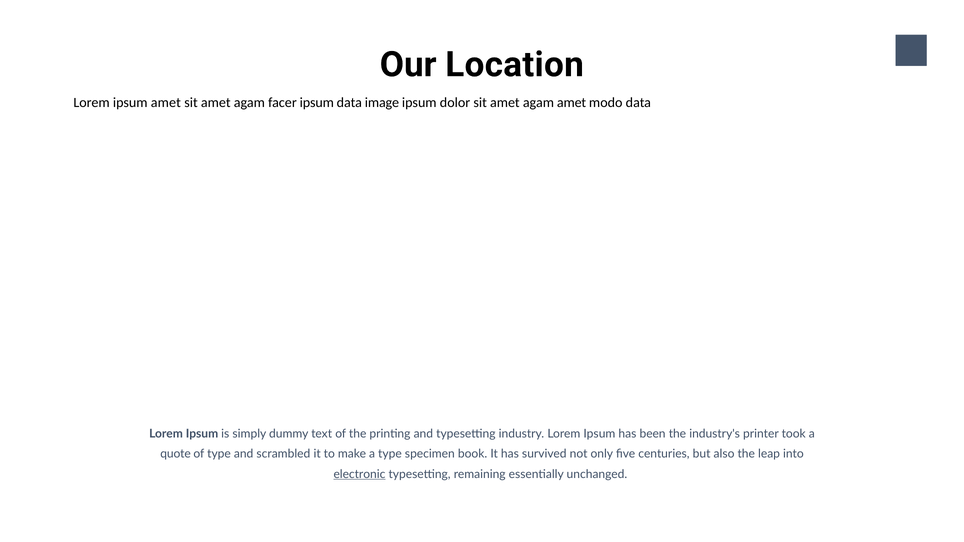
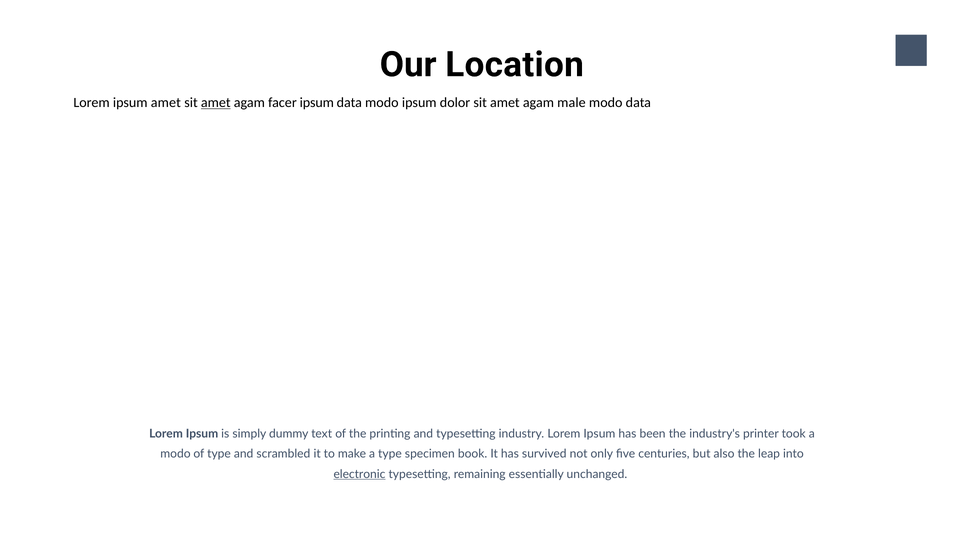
amet underline: none -> present (216, 103)
data image: image -> modo (382, 103)
agam amet: amet -> male (571, 103)
quote: quote -> modo (175, 454)
